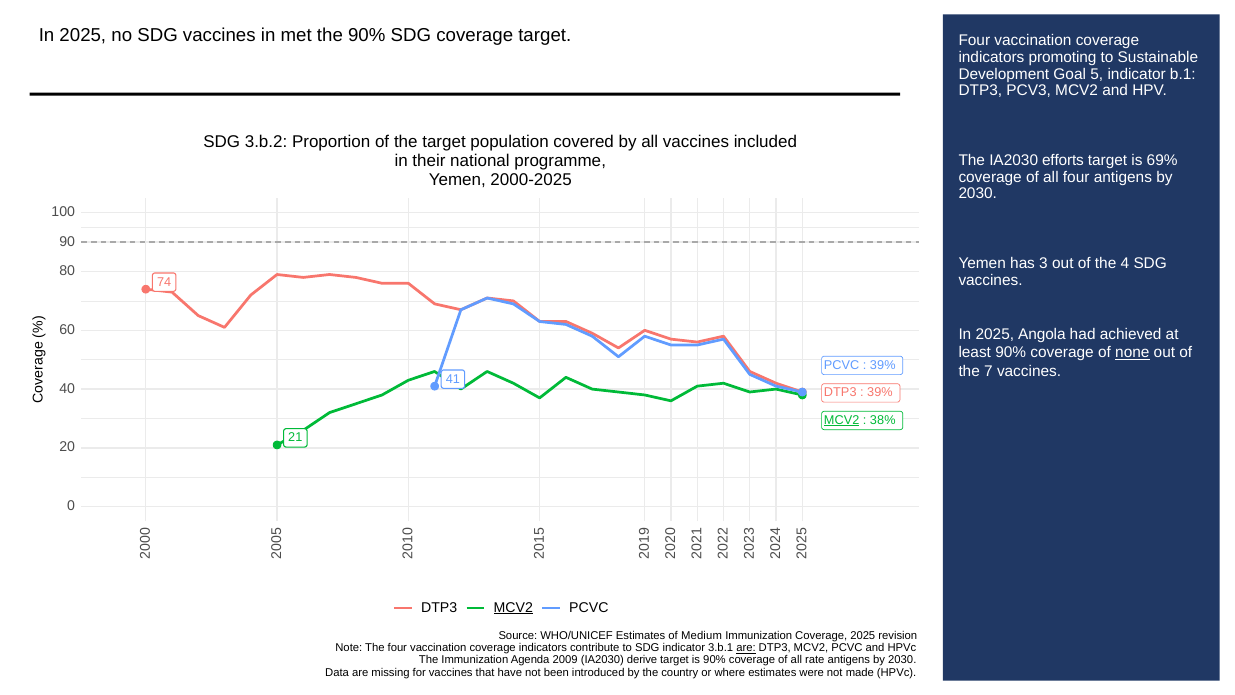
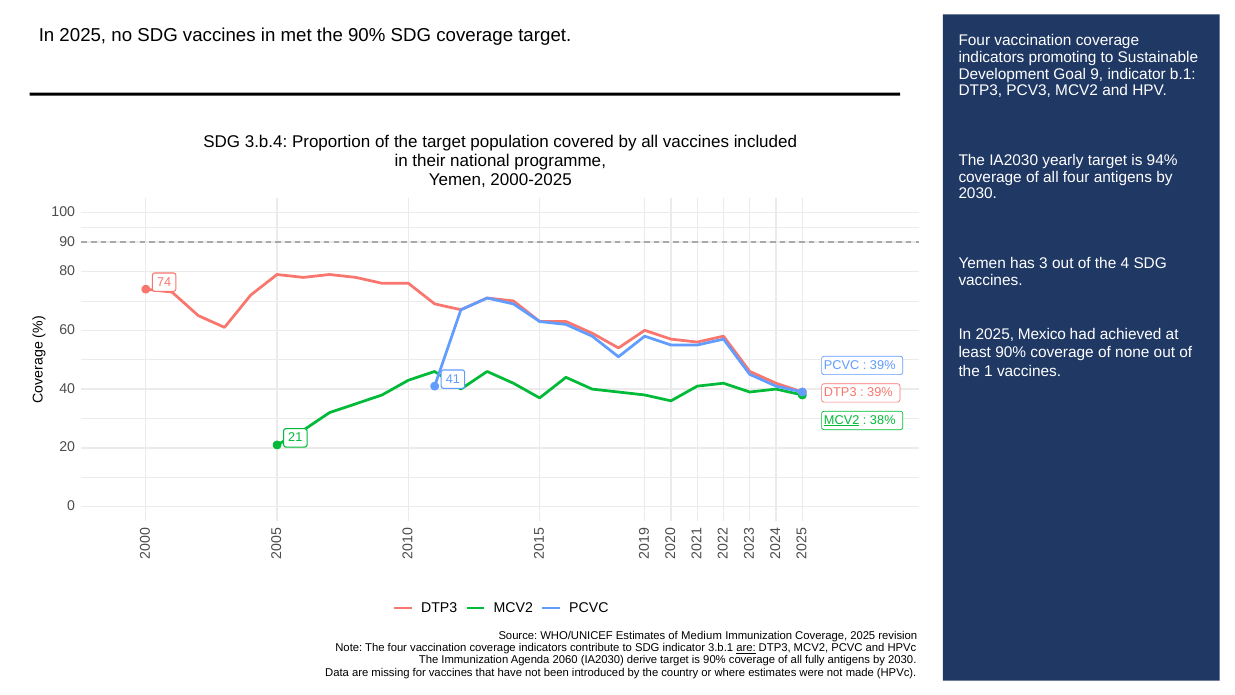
Goal 5: 5 -> 9 (1097, 74)
3.b.2: 3.b.2 -> 3.b.4 (266, 142)
efforts: efforts -> yearly (1063, 160)
69%: 69% -> 94% (1162, 160)
Angola: Angola -> Mexico (1042, 334)
none underline: present -> none (1132, 352)
the 7: 7 -> 1 (988, 371)
MCV2 underline: present -> none (513, 607)
2009: 2009 -> 2060 (565, 660)
rate: rate -> fully (815, 660)
